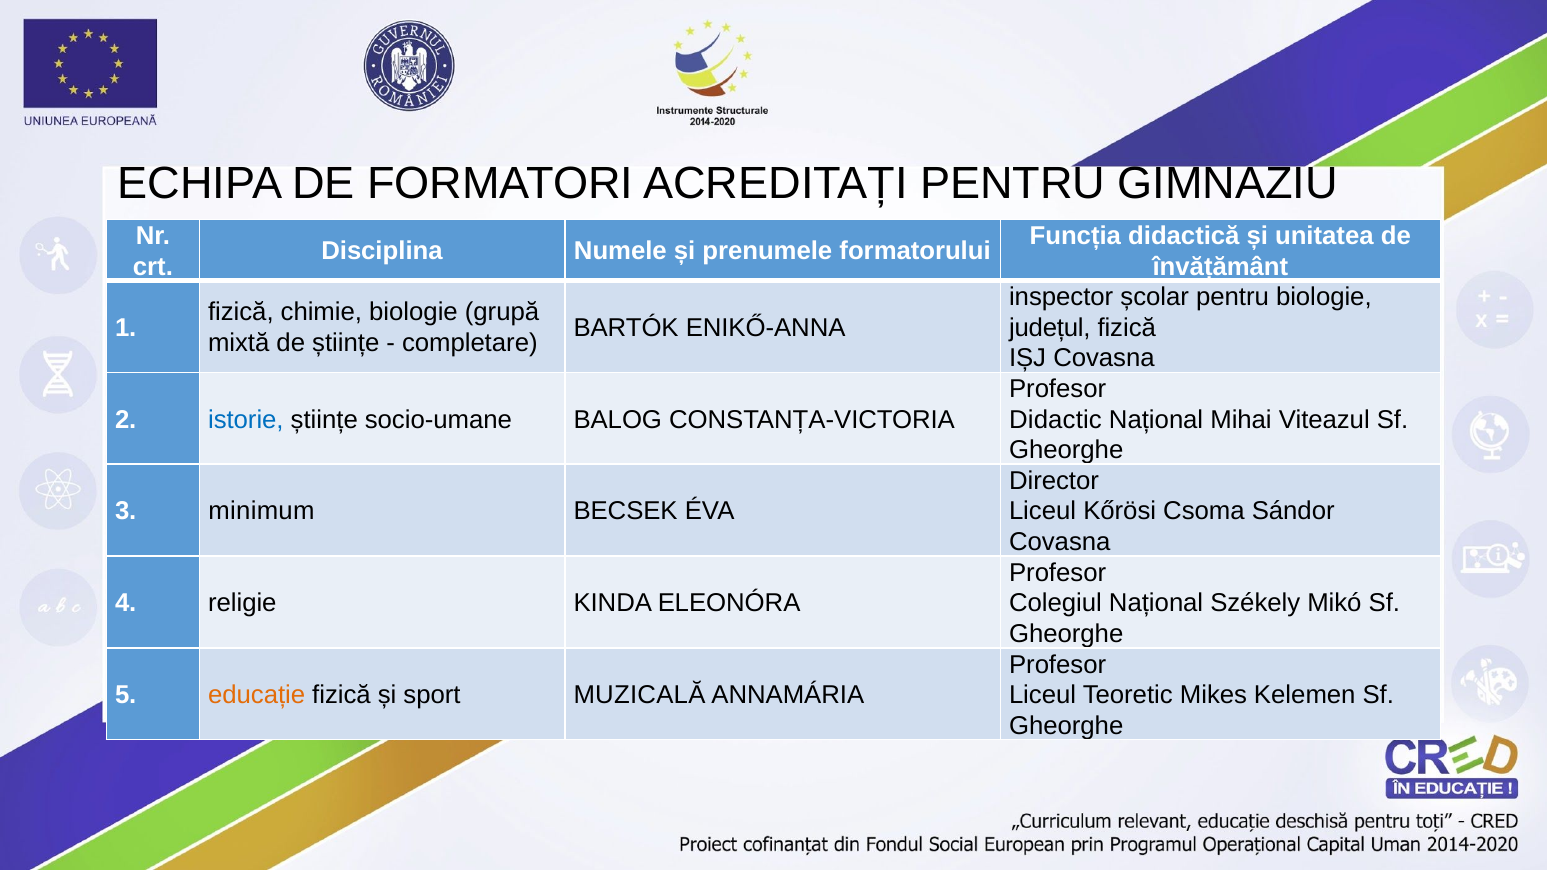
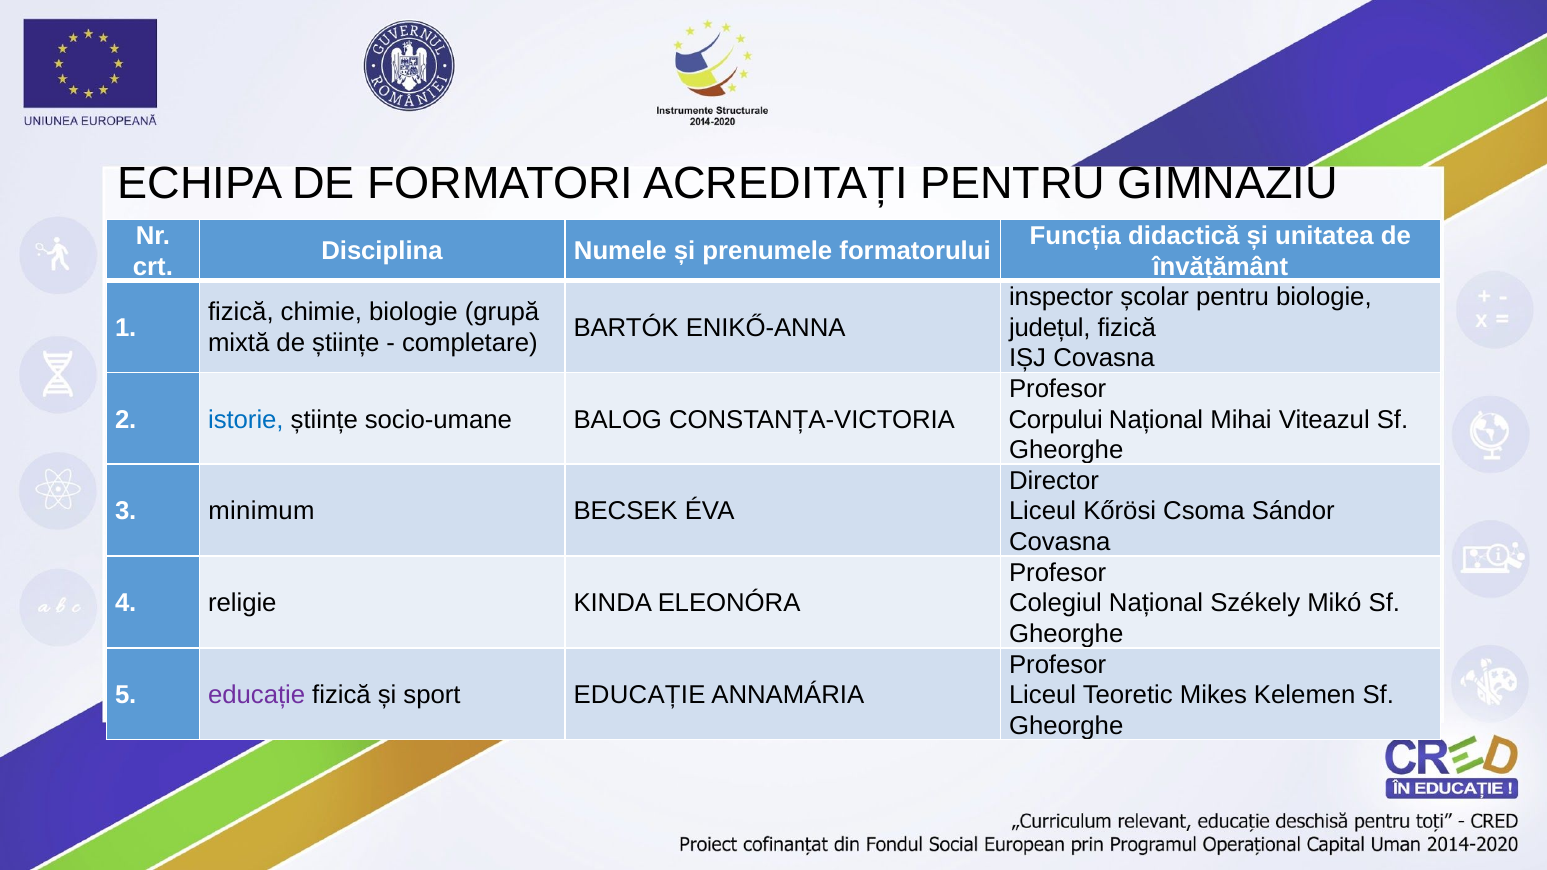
Didactic: Didactic -> Corpului (1056, 420)
educație colour: orange -> purple (257, 695)
sport MUZICALĂ: MUZICALĂ -> EDUCAȚIE (639, 695)
